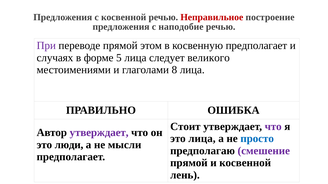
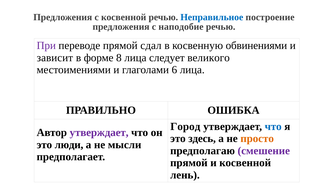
Неправильное colour: red -> blue (212, 17)
этом: этом -> сдал (151, 46)
косвенную предполагает: предполагает -> обвинениями (256, 46)
случаях: случаях -> зависит (55, 58)
5: 5 -> 8 (119, 58)
8: 8 -> 6 (174, 70)
Стоит: Стоит -> Город (185, 127)
что colour: purple -> blue (273, 127)
это лица: лица -> здесь (202, 139)
просто colour: blue -> orange (257, 139)
